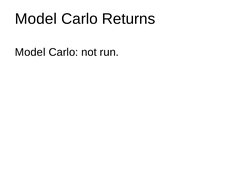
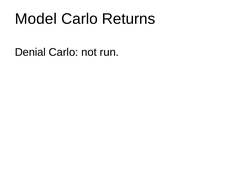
Model: Model -> Denial (30, 52)
